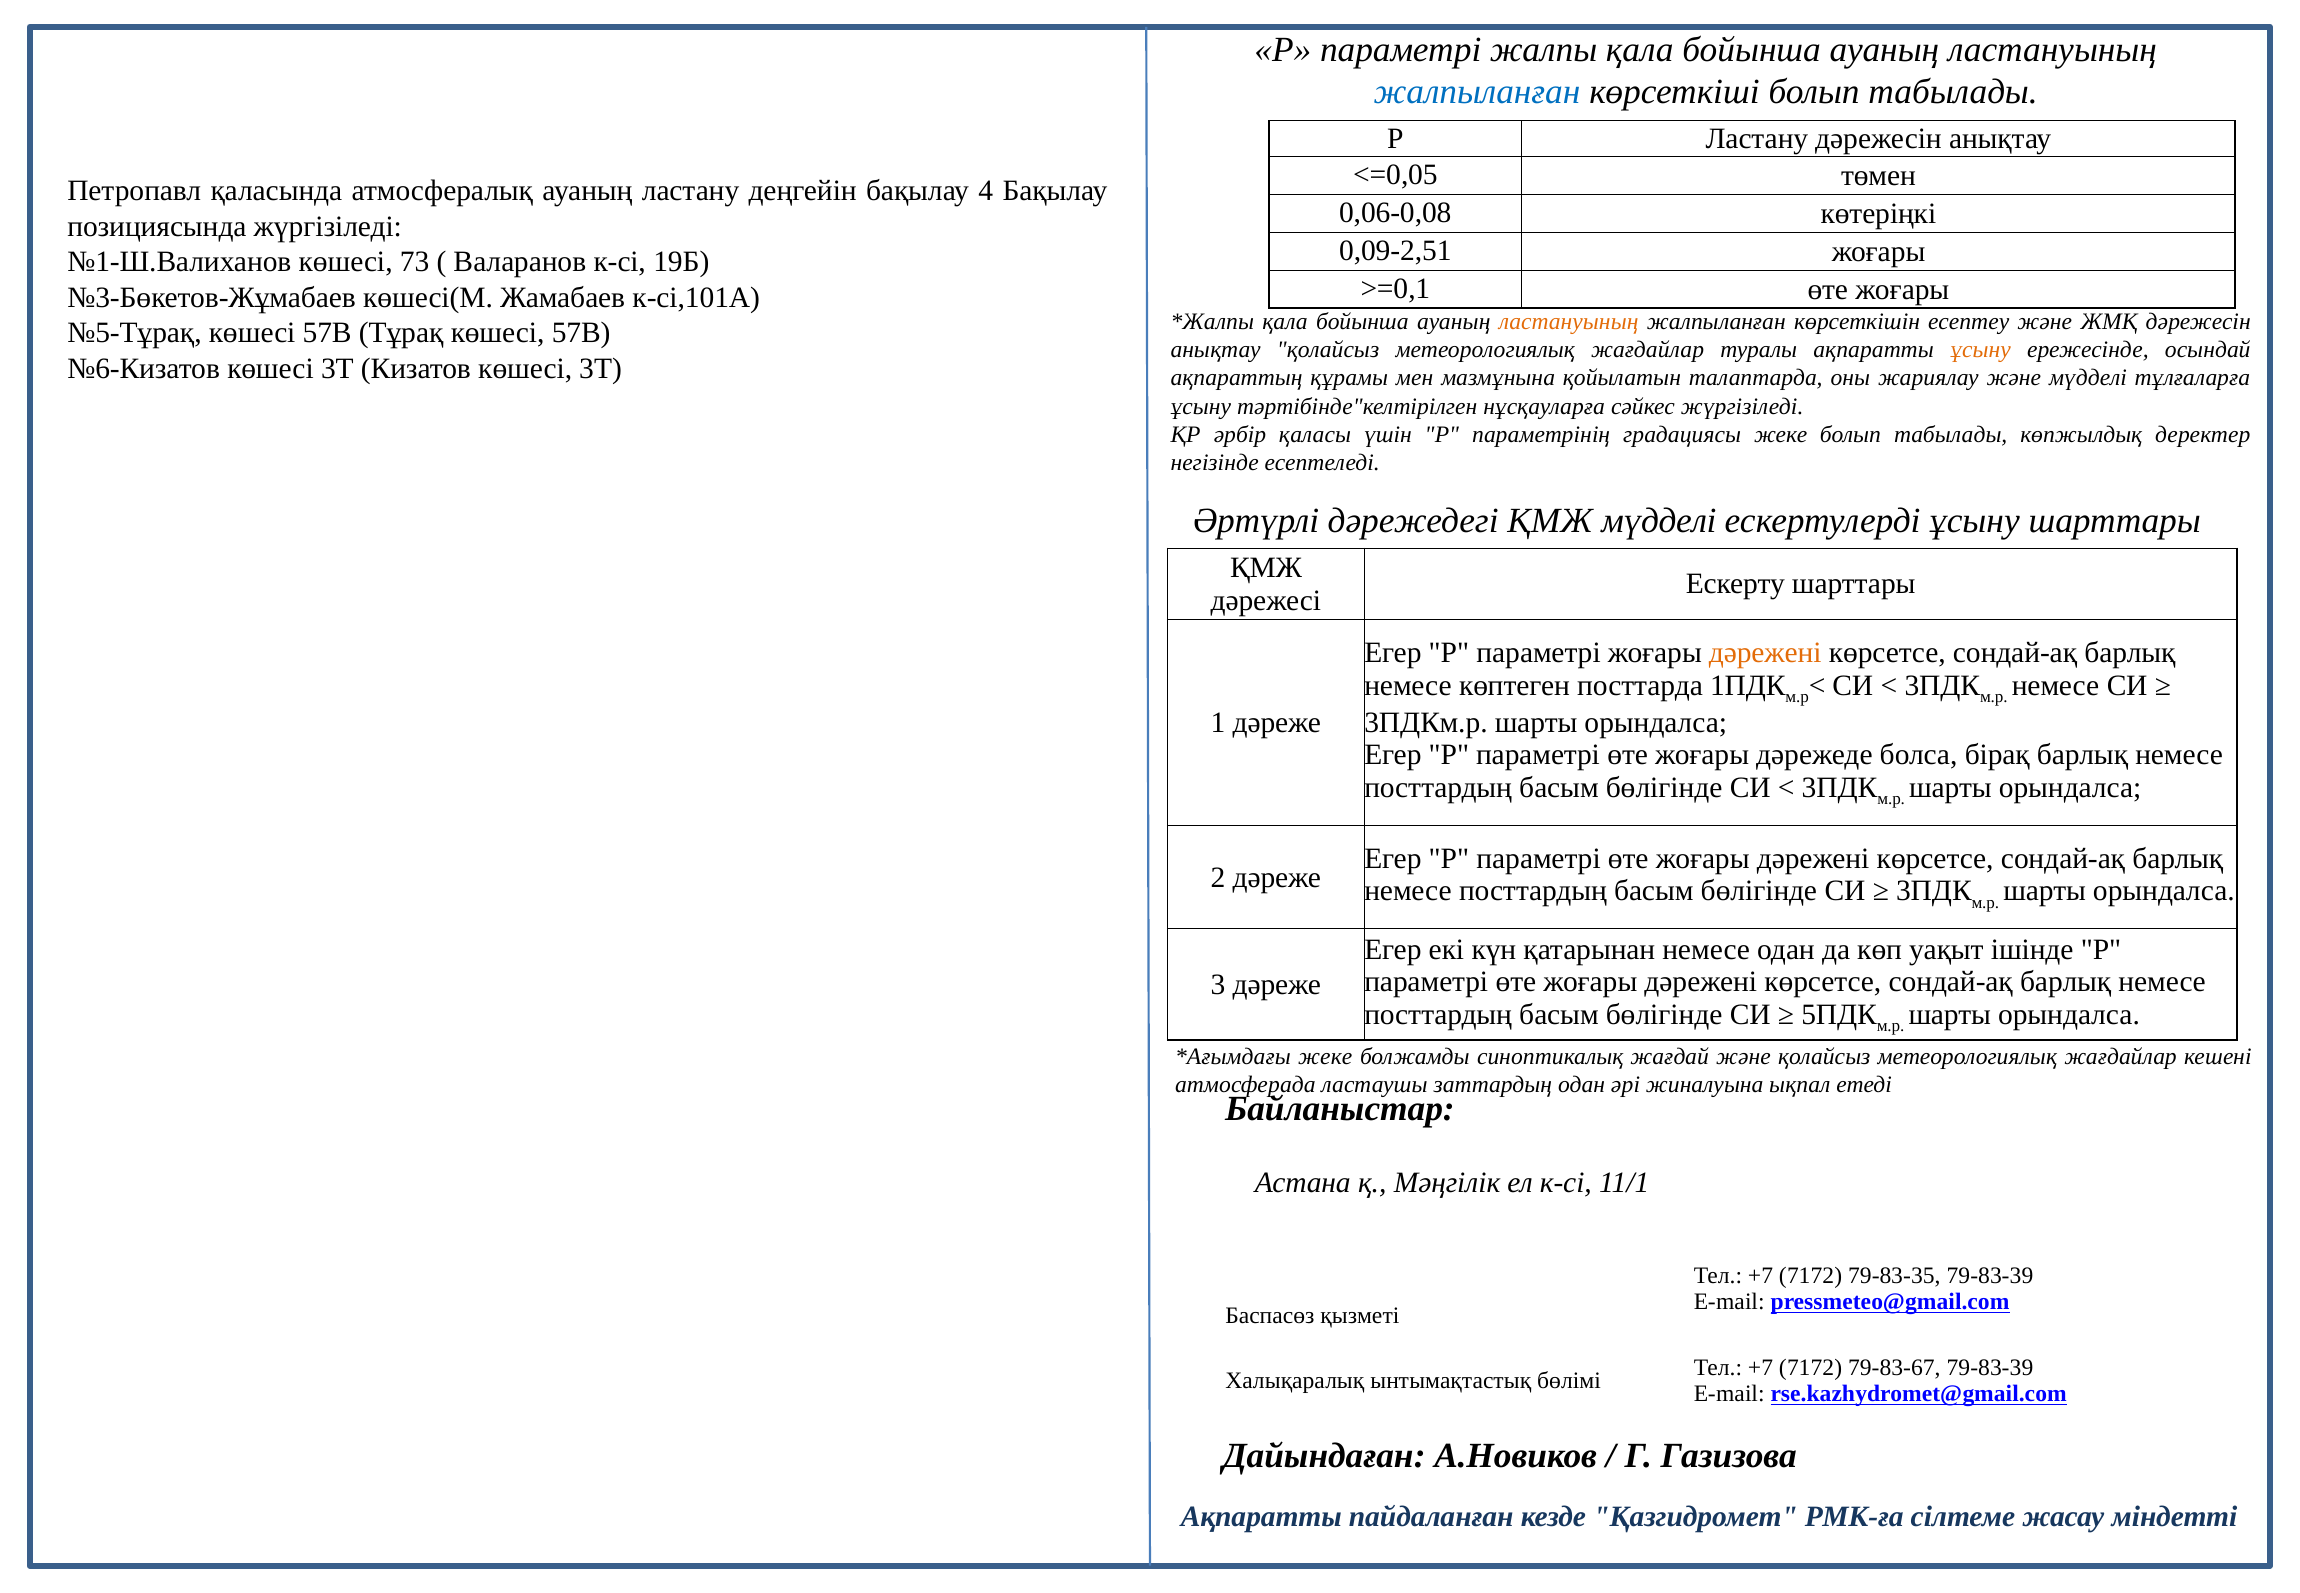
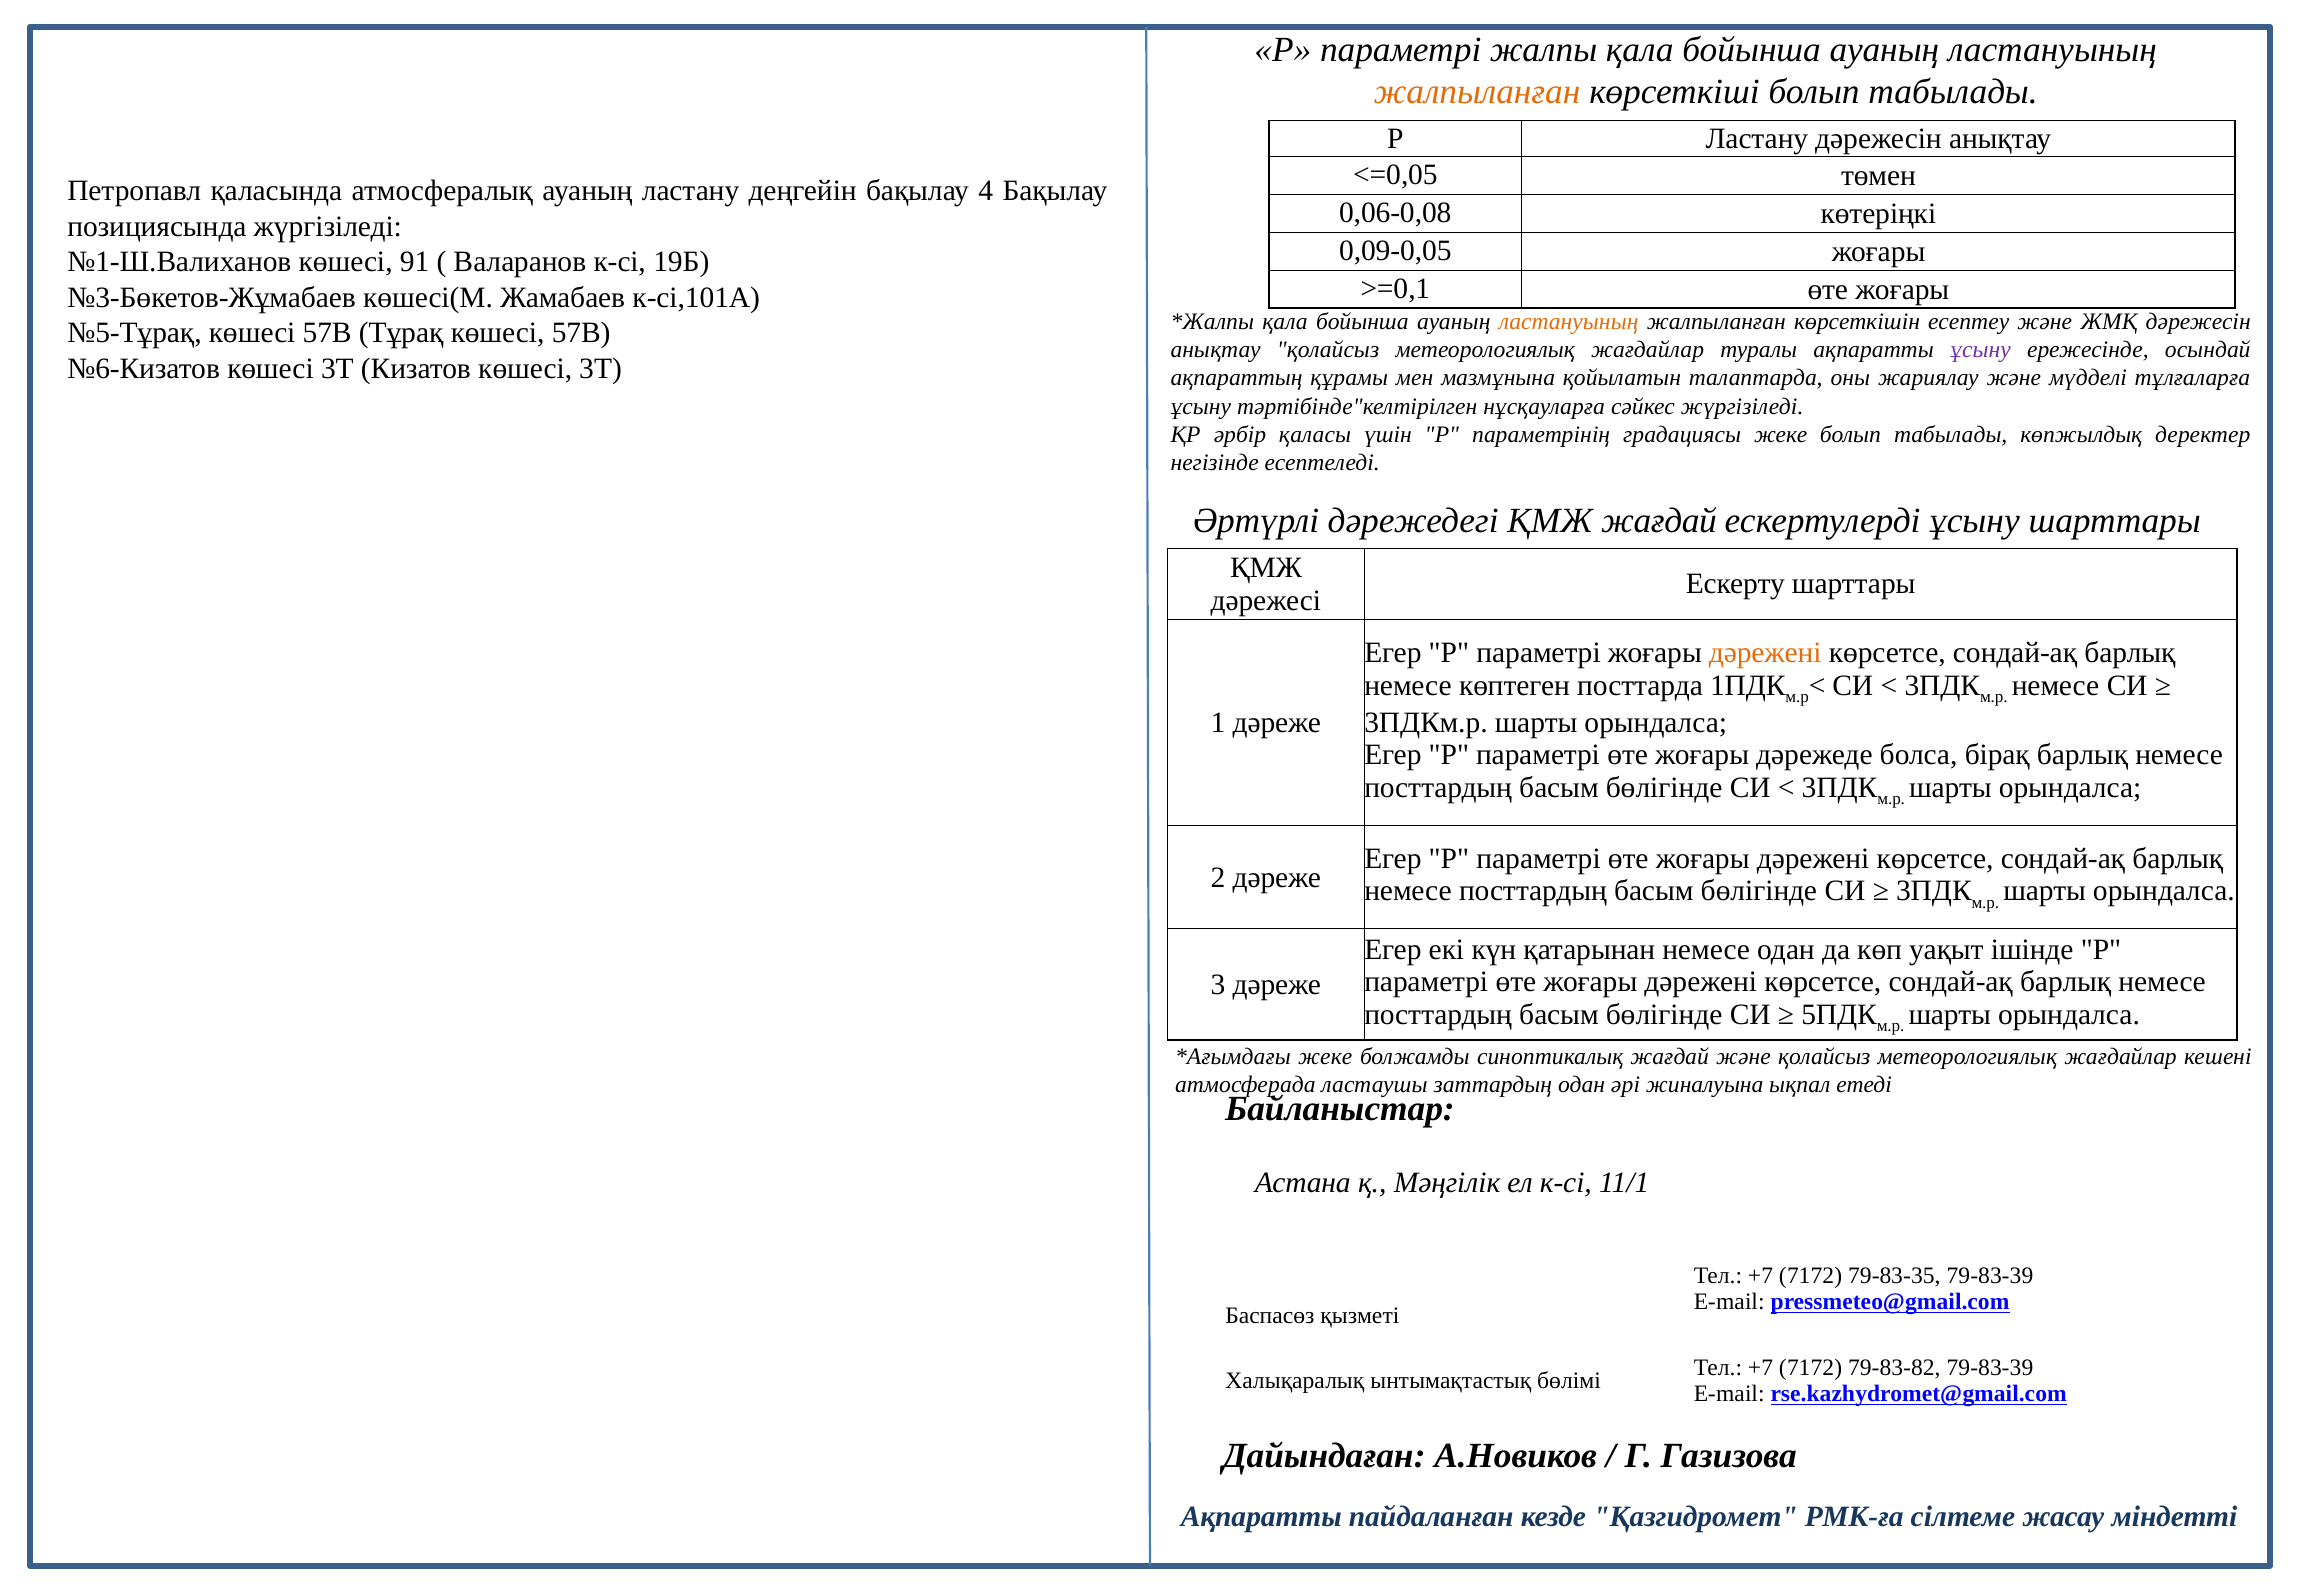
жалпыланған colour: blue -> orange (1477, 92)
0,09-2,51: 0,09-2,51 -> 0,09-0,05 (1395, 251)
73: 73 -> 91 (415, 262)
ұсыну colour: orange -> purple (1981, 350)
ҚМЖ мүдделі: мүдделі -> жағдай (1659, 520)
79-83-67: 79-83-67 -> 79-83-82 (1894, 1367)
